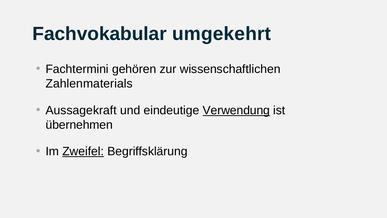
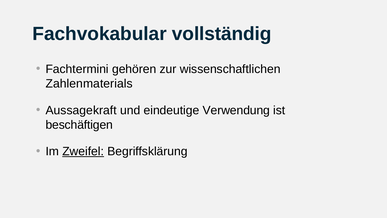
umgekehrt: umgekehrt -> vollständig (222, 34)
Verwendung underline: present -> none (236, 110)
übernehmen: übernehmen -> beschäftigen (79, 125)
